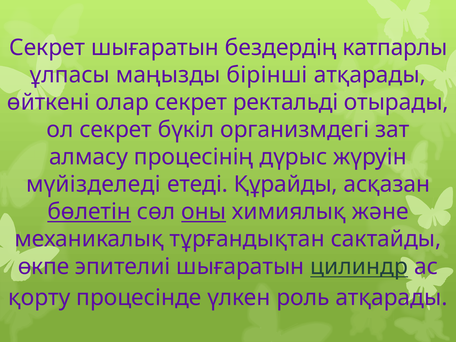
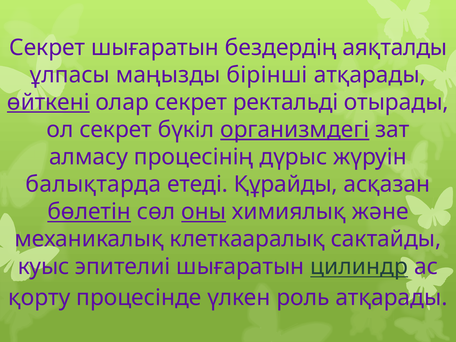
катпарлы: катпарлы -> аяқталды (395, 48)
өйткені underline: none -> present (48, 102)
организмдегі underline: none -> present (295, 130)
мүйізделеді: мүйізделеді -> балықтарда (93, 184)
тұрғандықтан: тұрғандықтан -> клеткааралық (247, 239)
өкпе: өкпе -> куыс (44, 266)
